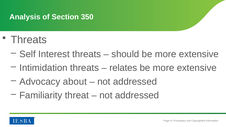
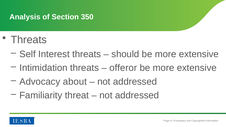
relates: relates -> offeror (123, 68)
